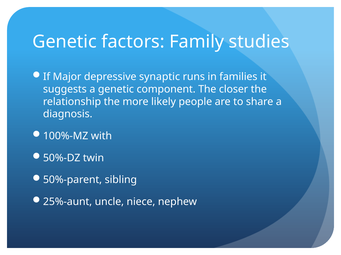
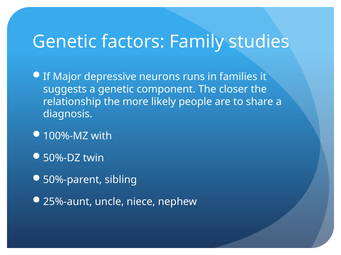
synaptic: synaptic -> neurons (160, 77)
